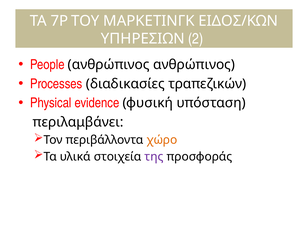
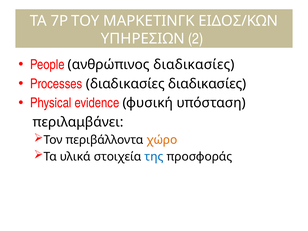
ανθρώπινος ανθρώπινος: ανθρώπινος -> διαδικασίες (194, 65)
διαδικασίες τραπεζικών: τραπεζικών -> διαδικασίες (207, 84)
της colour: purple -> blue (154, 157)
